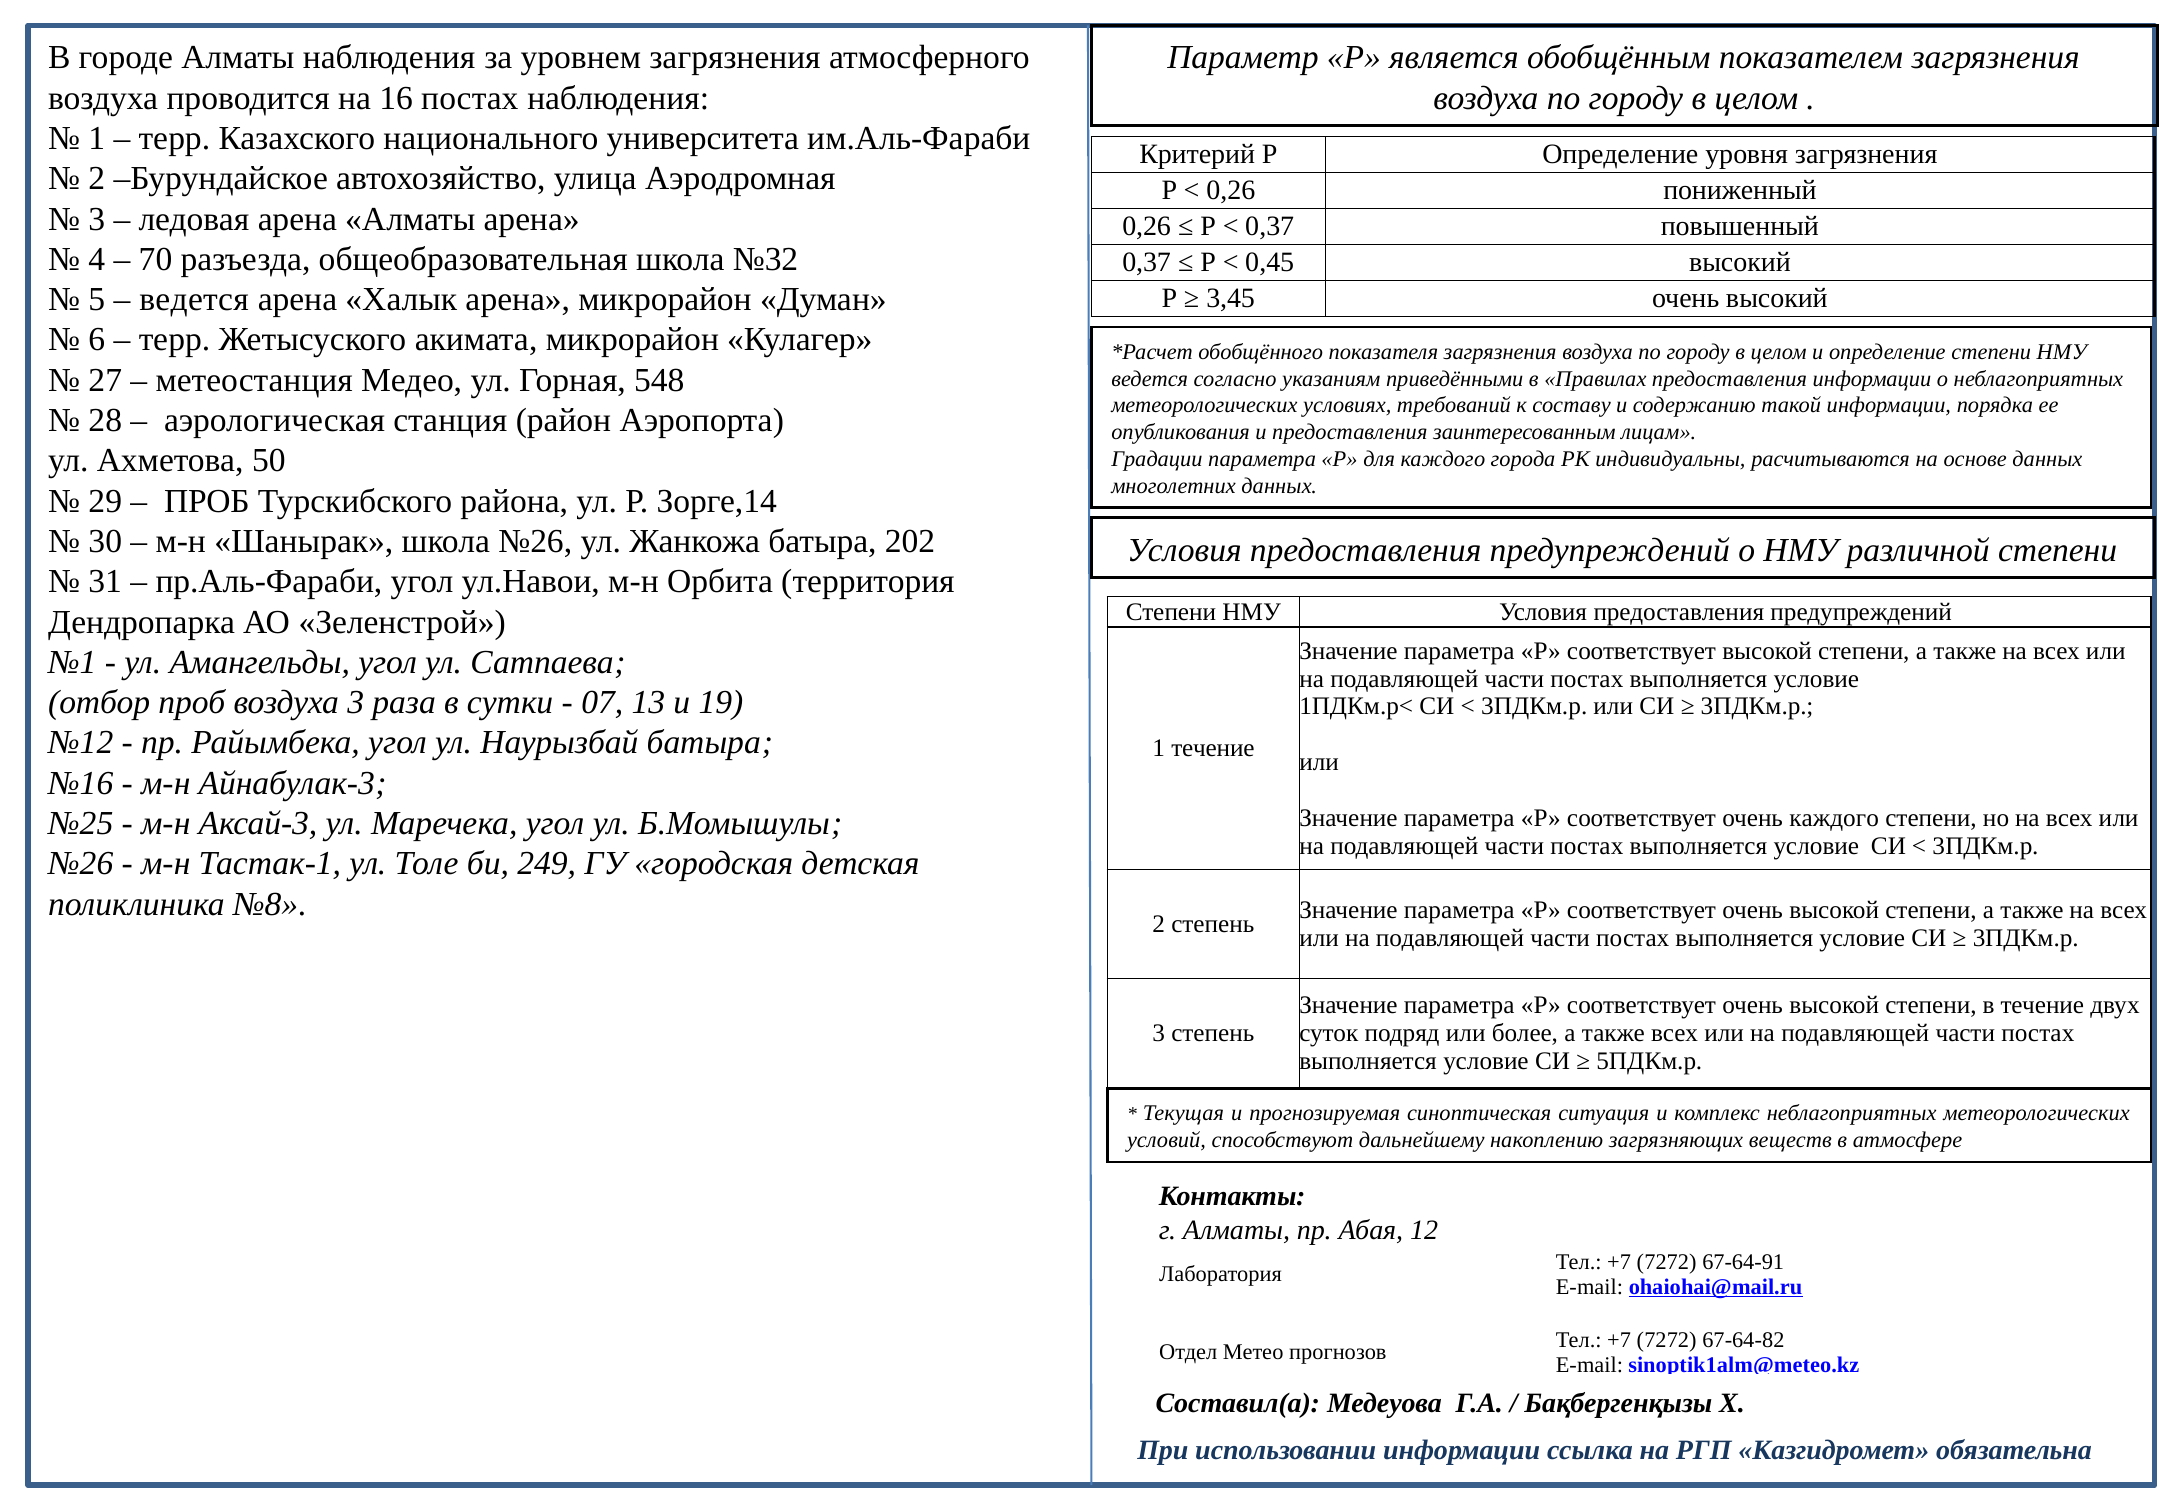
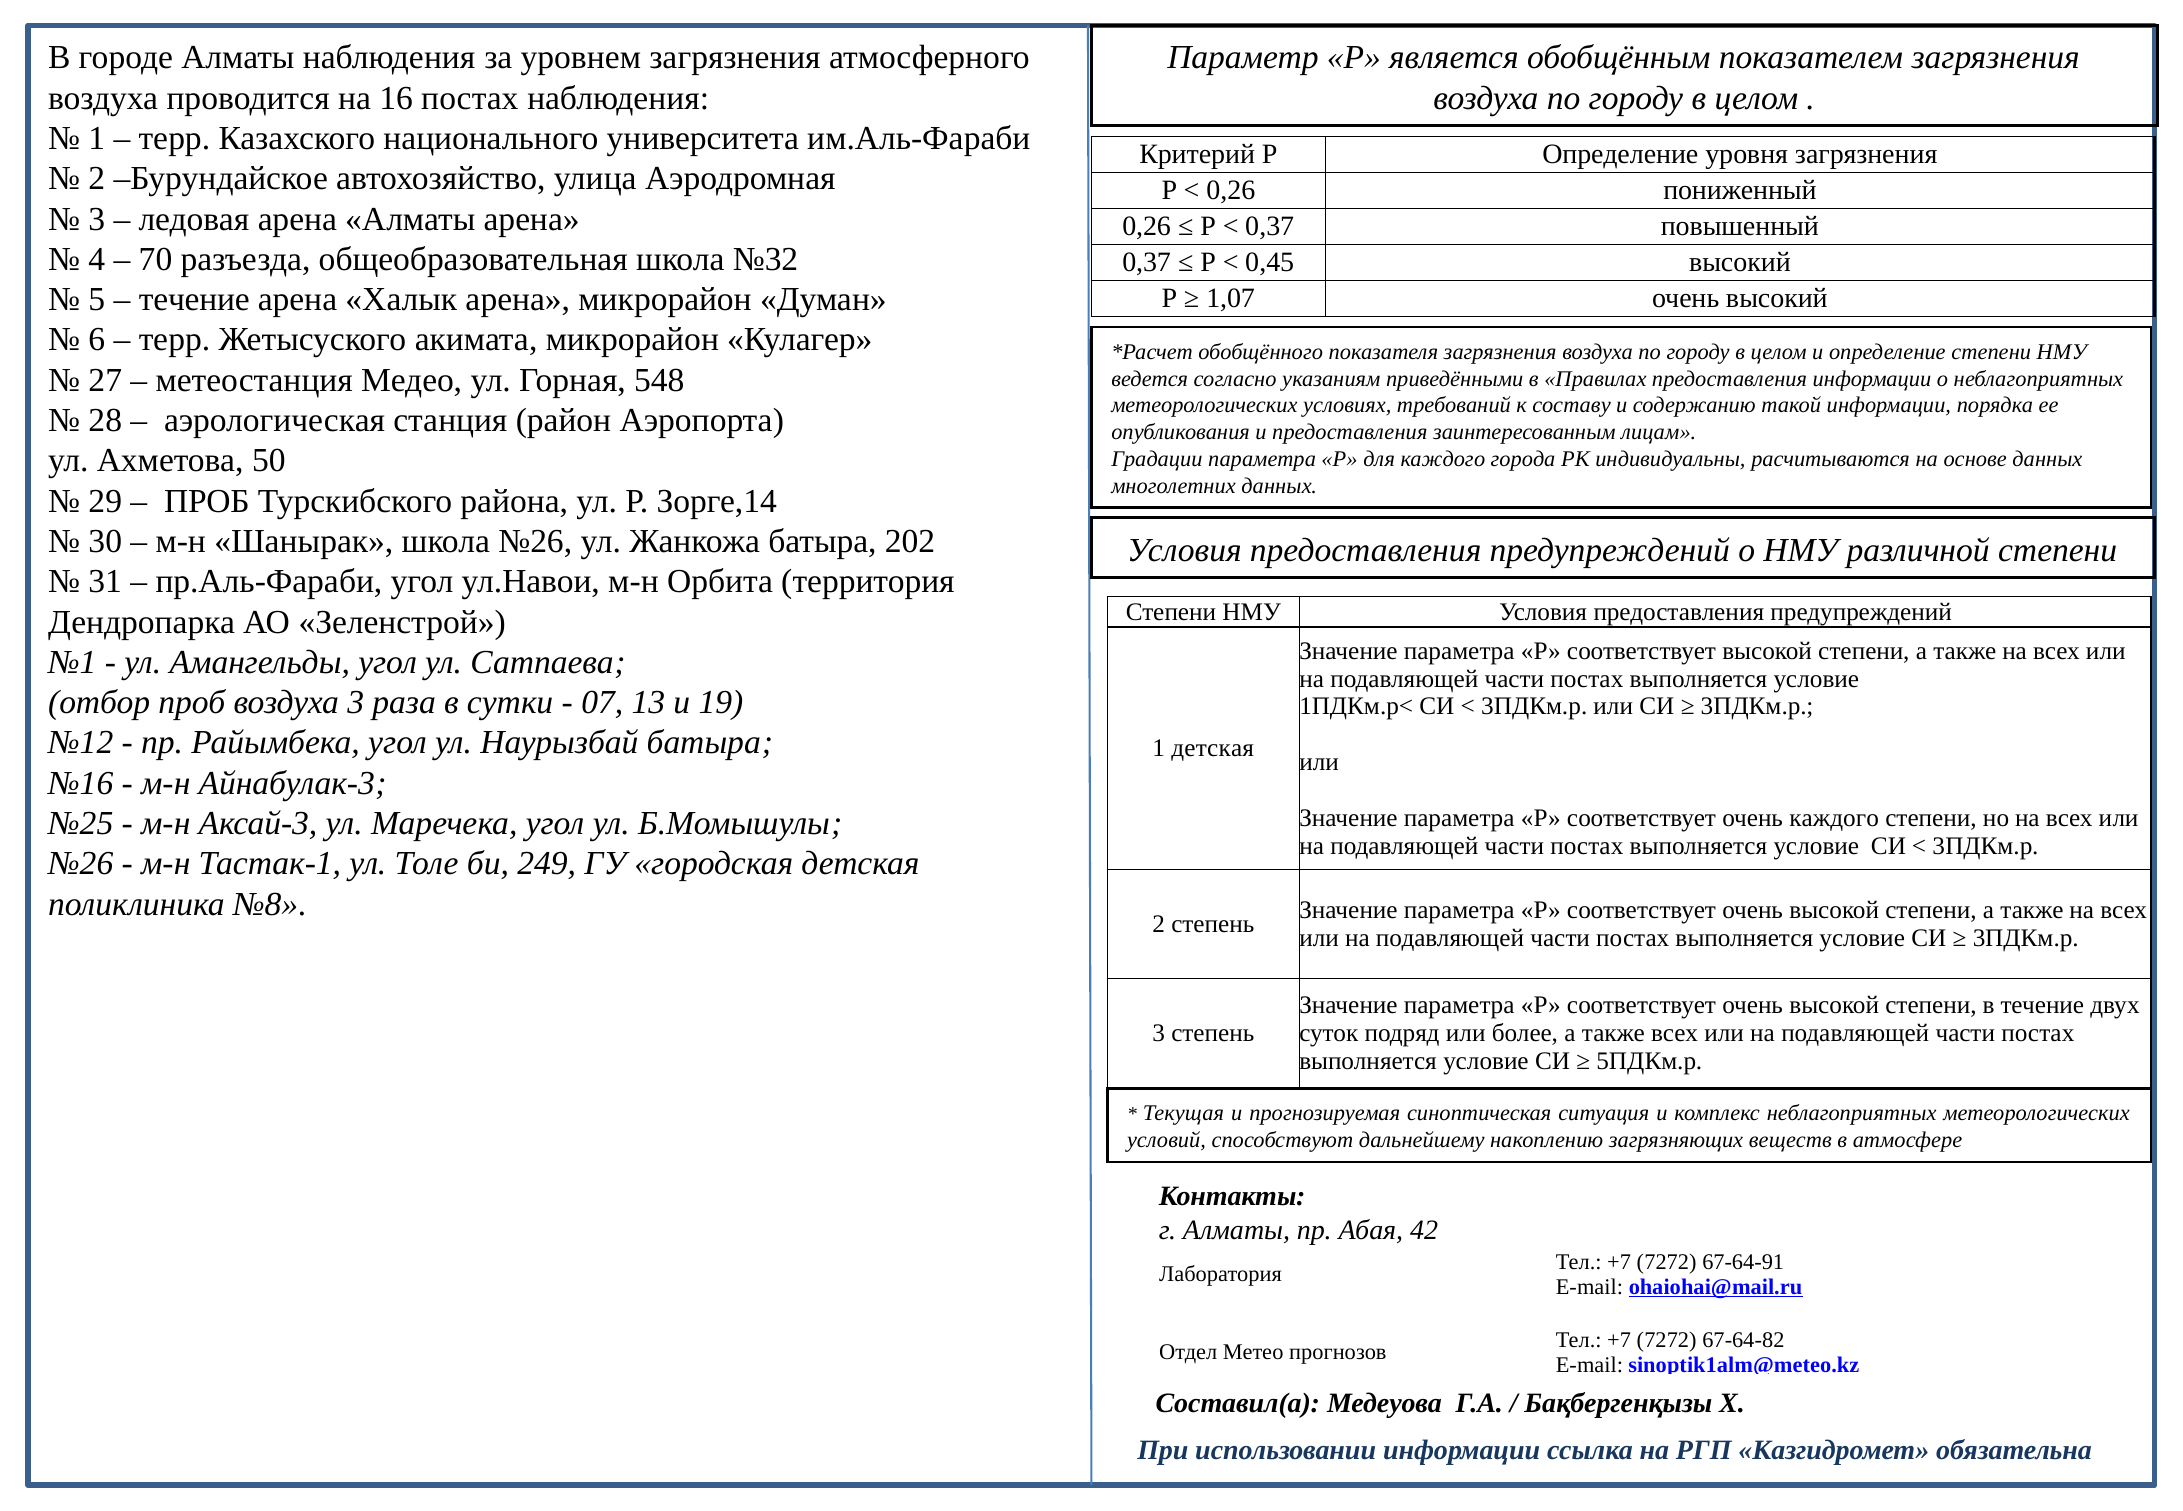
ведется: ведется -> течение (194, 300)
3,45: 3,45 -> 1,07 (1231, 299)
1 течение: течение -> детская (1213, 749)
12: 12 -> 42 (1424, 1230)
